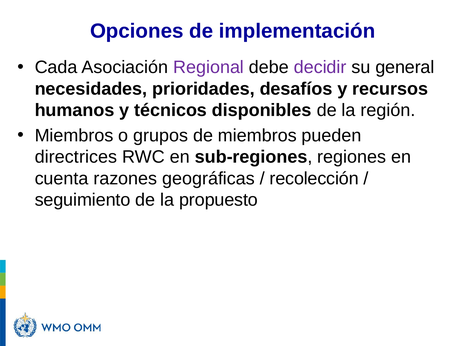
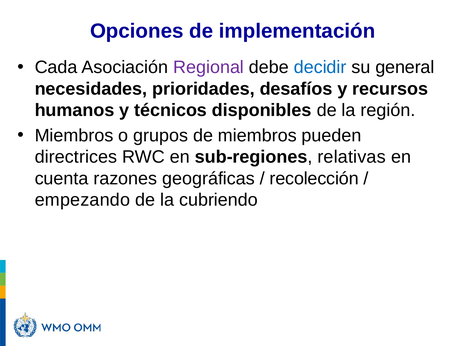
decidir colour: purple -> blue (320, 67)
regiones: regiones -> relativas (352, 157)
seguimiento: seguimiento -> empezando (82, 200)
propuesto: propuesto -> cubriendo (218, 200)
